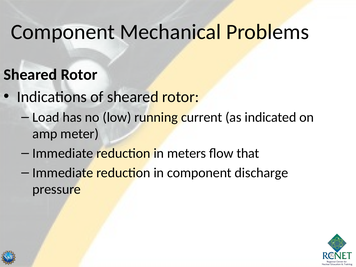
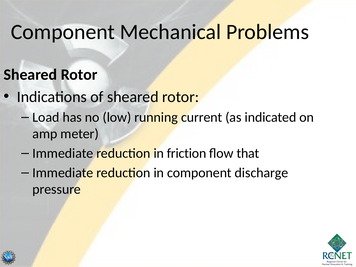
meters: meters -> friction (187, 153)
